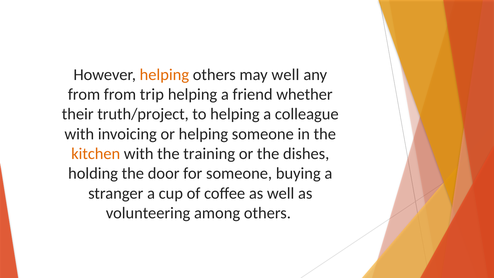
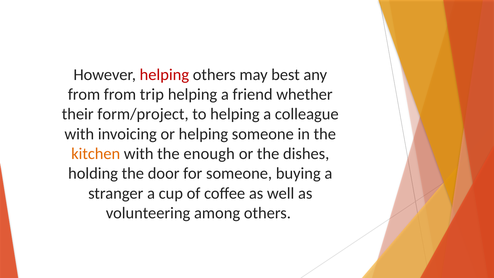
helping colour: orange -> red (164, 75)
may well: well -> best (286, 75)
truth/project: truth/project -> form/project (143, 114)
training: training -> enough (209, 154)
